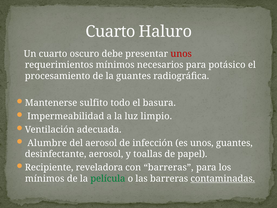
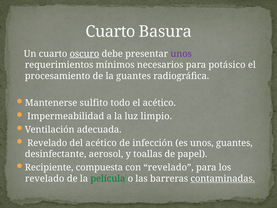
Haluro: Haluro -> Basura (165, 32)
oscuro underline: none -> present (84, 54)
unos colour: red -> purple (181, 54)
el basura: basura -> acético (159, 103)
Alumbre: Alumbre -> Revelado (47, 143)
del aerosol: aerosol -> acético (101, 143)
reveladora: reveladora -> compuesta (99, 167)
con barreras: barreras -> revelado (169, 167)
mínimos: mínimos -> revelado (45, 178)
